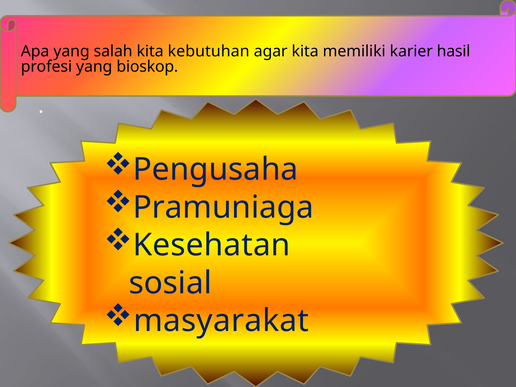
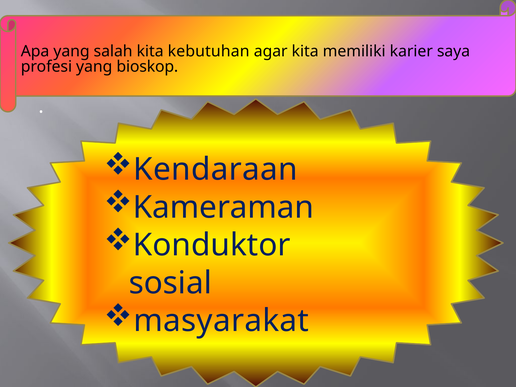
hasil: hasil -> saya (453, 51)
Pengusaha: Pengusaha -> Kendaraan (215, 169)
Pramuniaga: Pramuniaga -> Kameraman (223, 207)
Kesehatan: Kesehatan -> Konduktor (212, 245)
